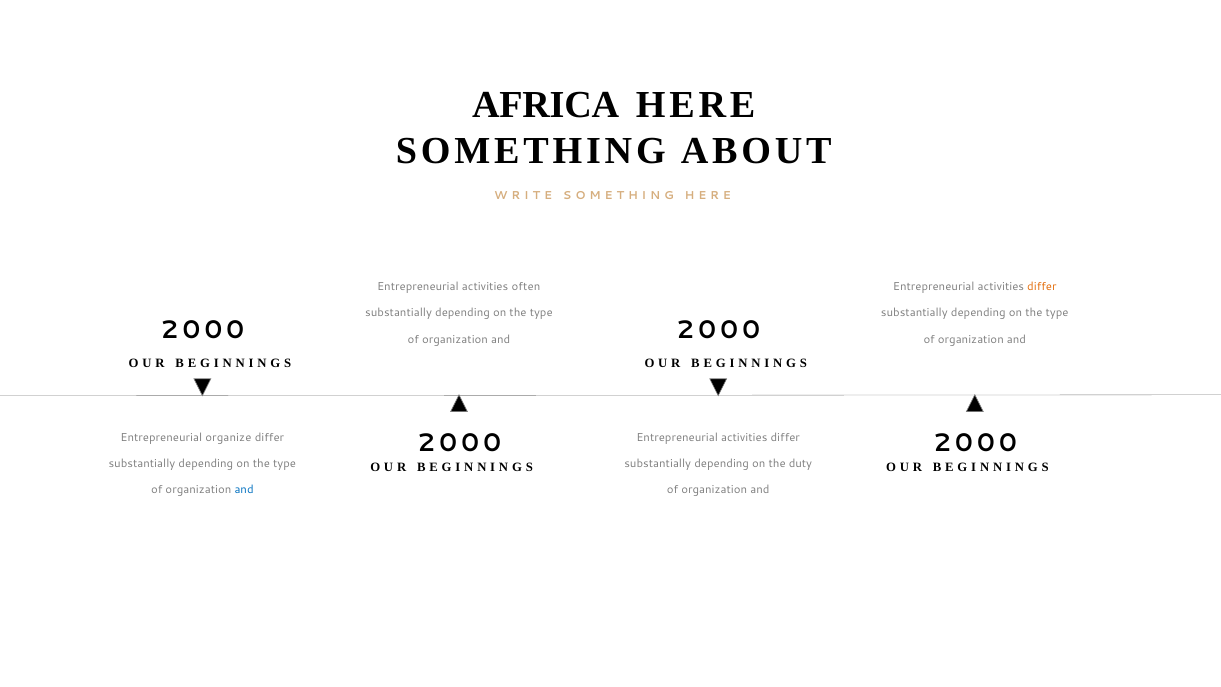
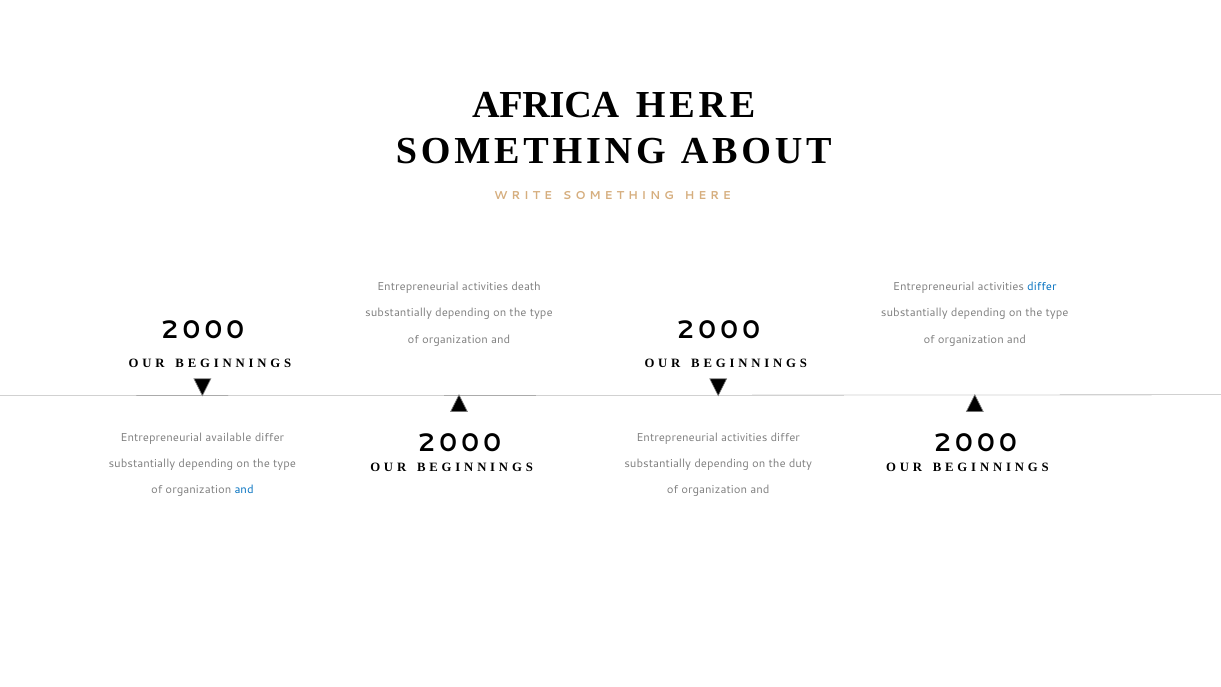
often: often -> death (526, 287)
differ colour: orange -> blue (1042, 287)
organize: organize -> available (228, 437)
